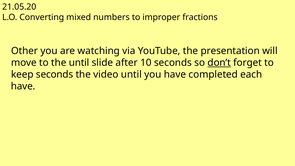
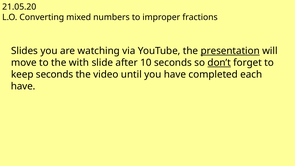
Other: Other -> Slides (24, 51)
presentation underline: none -> present (230, 51)
the until: until -> with (79, 63)
